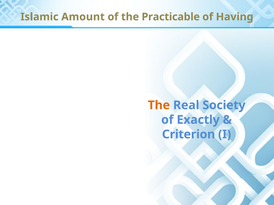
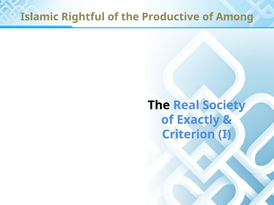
Amount: Amount -> Rightful (83, 17)
Practicable: Practicable -> Productive (171, 17)
Having: Having -> Among (235, 17)
The colour: orange -> black (159, 105)
